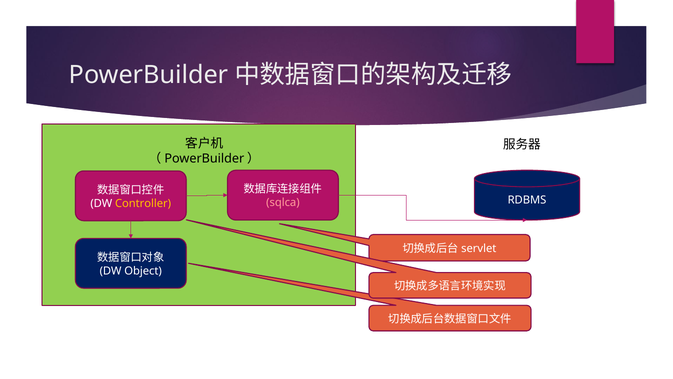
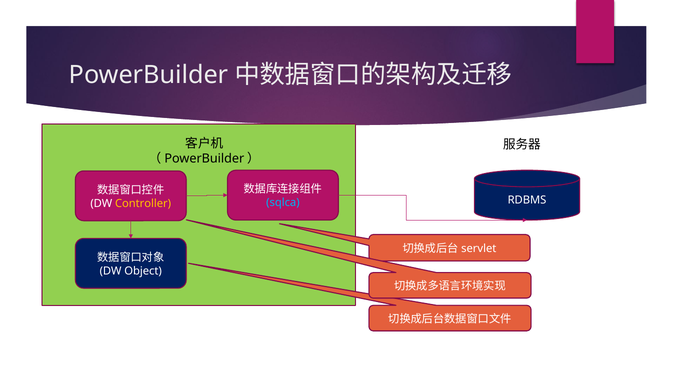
sqlca colour: pink -> light blue (283, 202)
